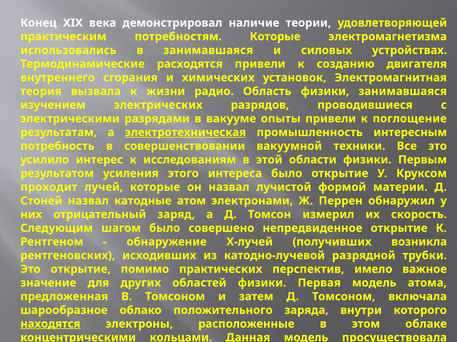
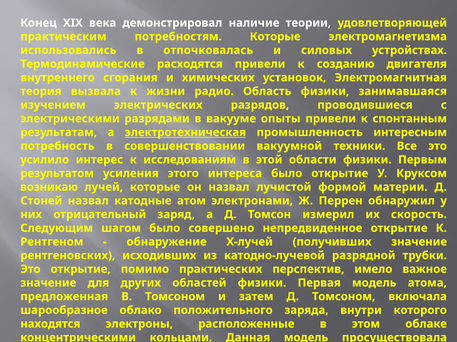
в занимавшаяся: занимавшаяся -> отпочковалась (208, 50)
поглощение: поглощение -> спонтанным (410, 119)
проходит: проходит -> возникаю (49, 187)
получивших возникла: возникла -> значение (419, 242)
находятся underline: present -> none (50, 325)
